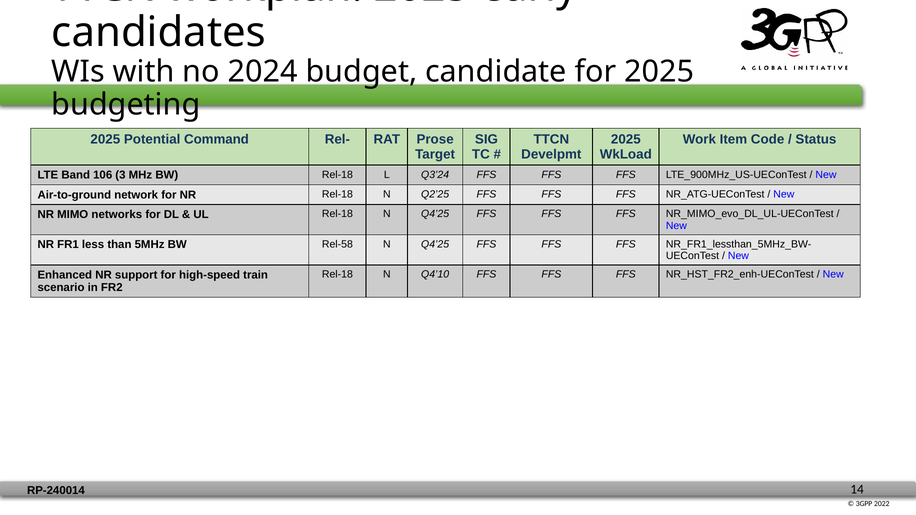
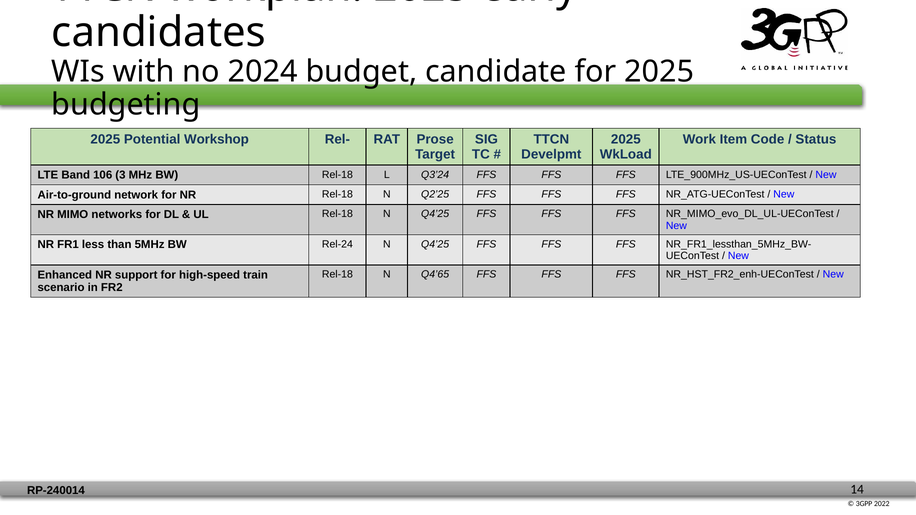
Command: Command -> Workshop (216, 140)
Rel-58: Rel-58 -> Rel-24 (337, 244)
Q4’10: Q4’10 -> Q4’65 (435, 274)
